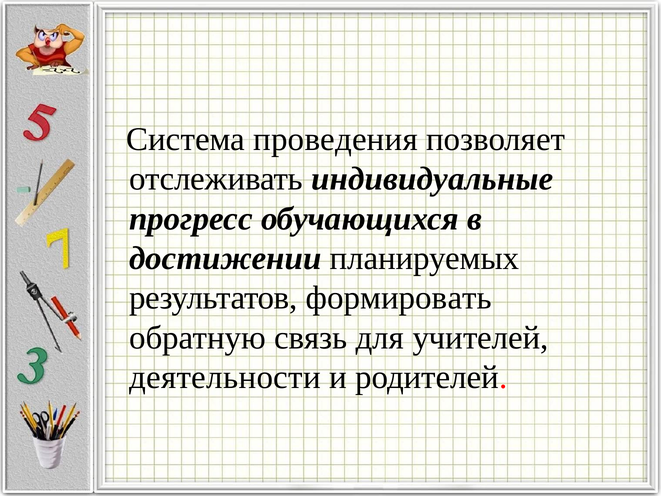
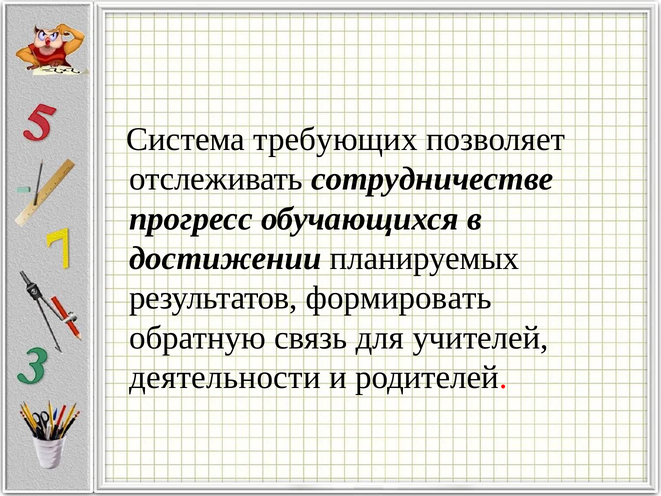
проведения: проведения -> требующих (336, 139)
индивидуальные: индивидуальные -> сотрудничестве (432, 179)
